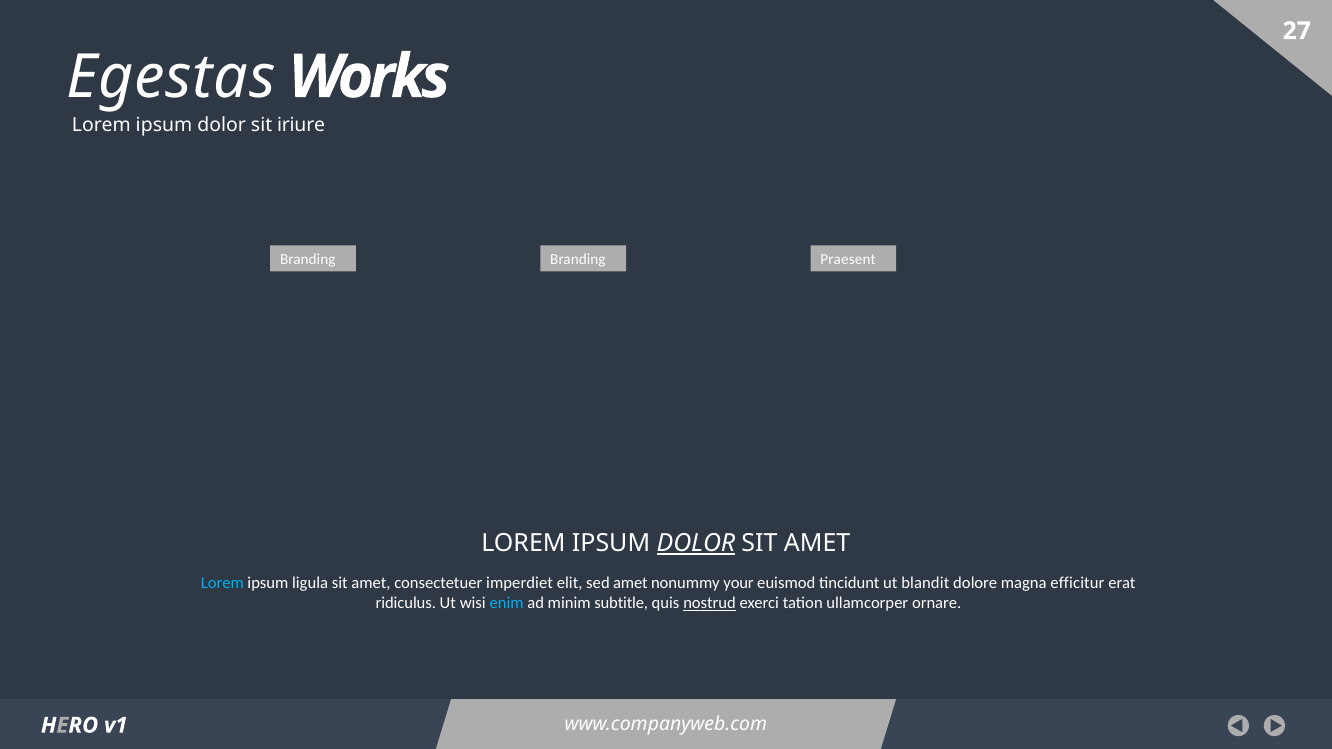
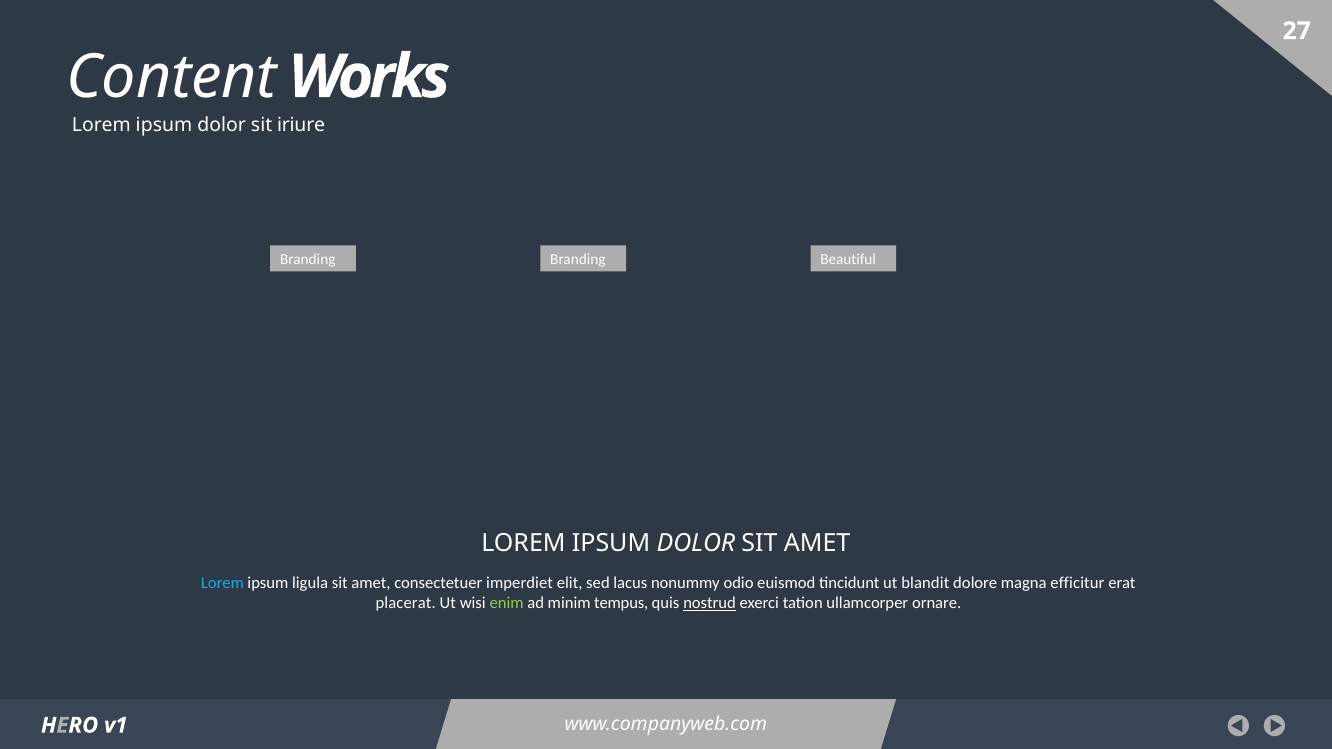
Egestas: Egestas -> Content (172, 77)
Praesent: Praesent -> Beautiful (848, 260)
DOLOR underline: present -> none (696, 544)
sed amet: amet -> lacus (630, 583)
your: your -> odio (739, 583)
ridiculus: ridiculus -> placerat (406, 603)
enim colour: light blue -> light green (507, 603)
subtitle: subtitle -> tempus (621, 603)
